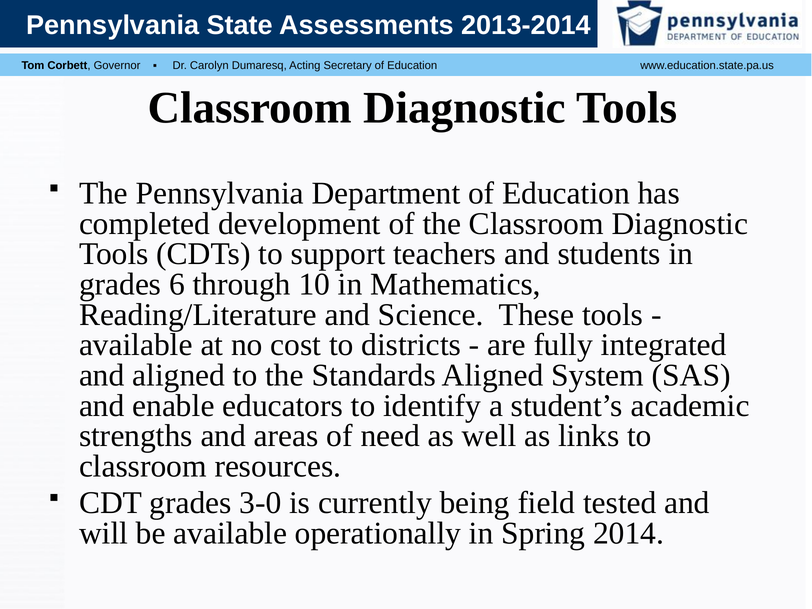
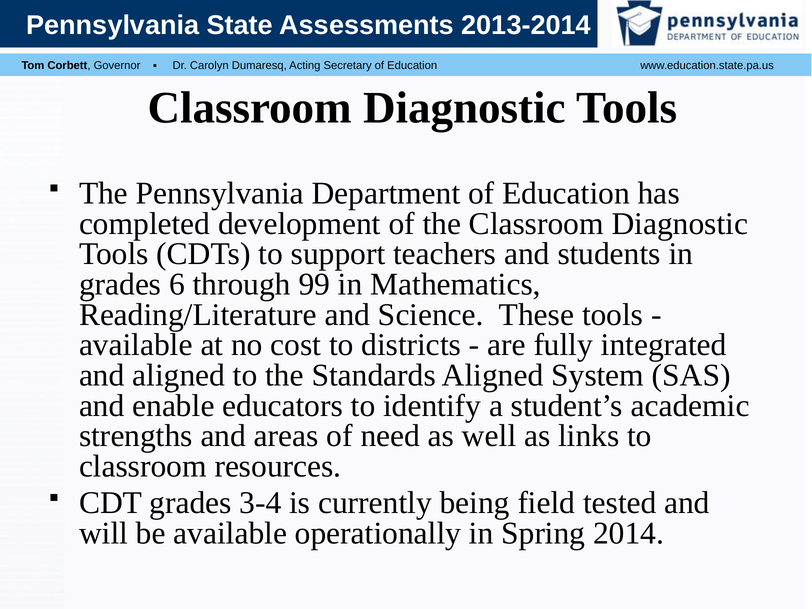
10: 10 -> 99 (314, 284)
3-0: 3-0 -> 3-4 (260, 503)
